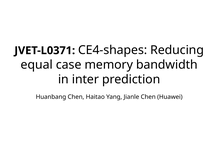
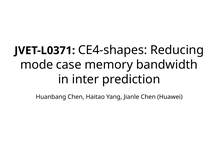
equal: equal -> mode (37, 65)
